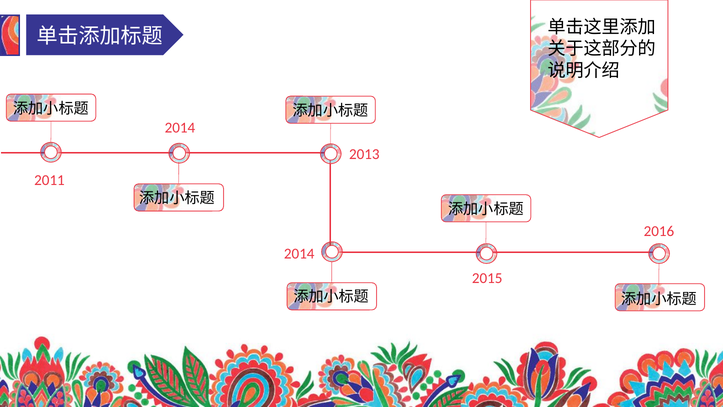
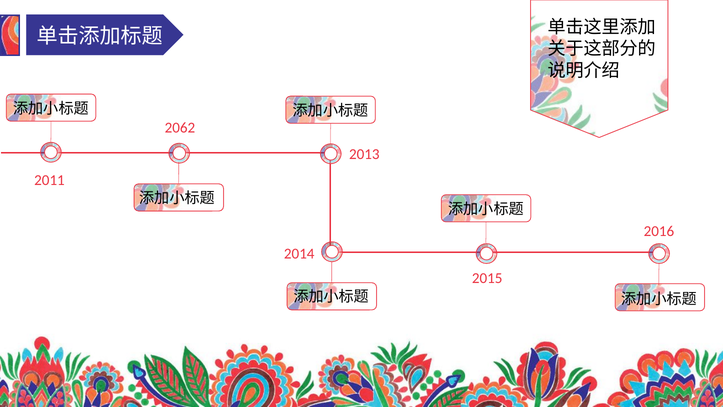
2014: 2014 -> 2062 (180, 128)
